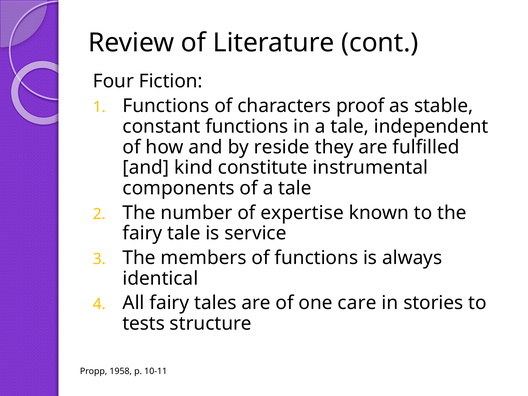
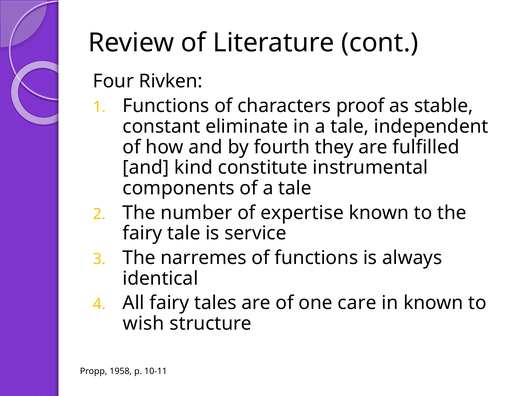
Fiction: Fiction -> Rivken (171, 81)
constant functions: functions -> eliminate (247, 126)
reside: reside -> fourth (282, 147)
members: members -> narremes (204, 258)
in stories: stories -> known (433, 303)
tests: tests -> wish (144, 324)
